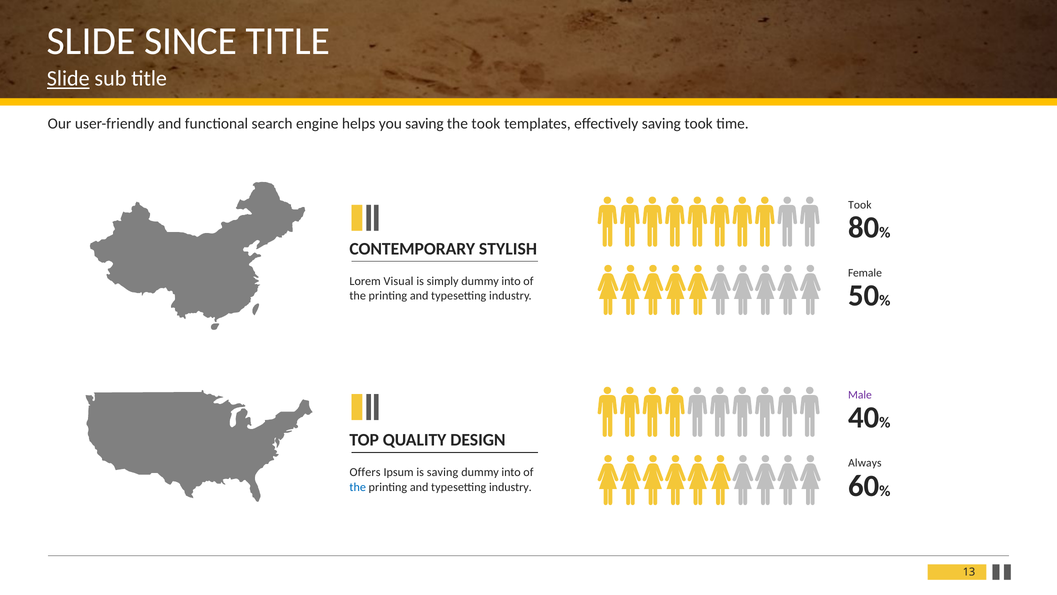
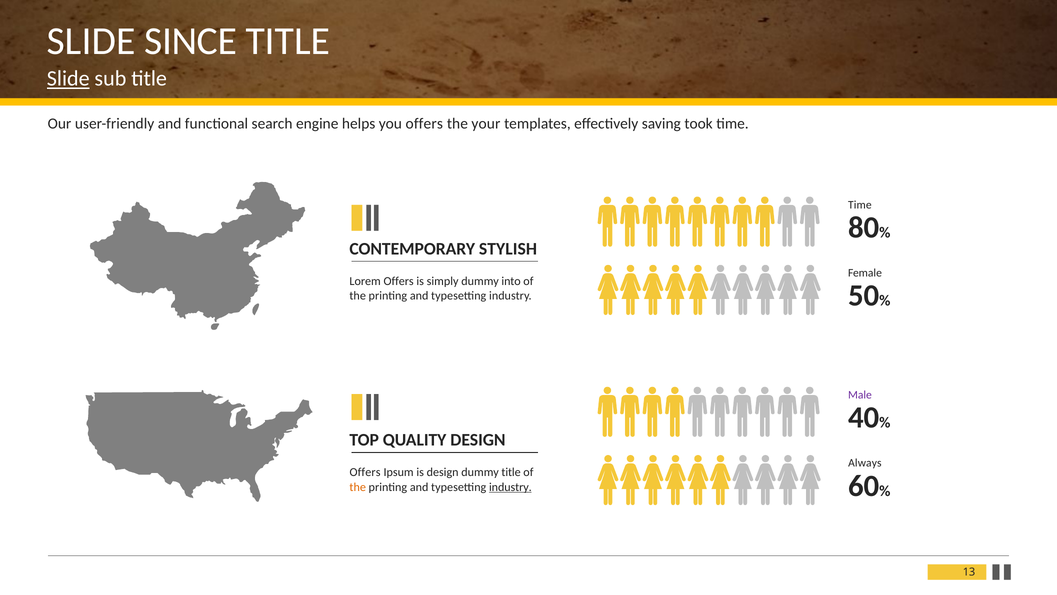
you saving: saving -> offers (424, 124)
the took: took -> your (486, 124)
Took: Took -> Time (860, 205)
Lorem Visual: Visual -> Offers (399, 281)
is saving: saving -> design (443, 472)
into: into -> title (511, 472)
the colour: blue -> orange (358, 487)
industry underline: none -> present (510, 487)
